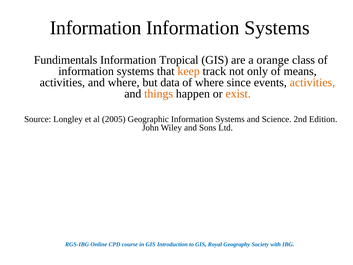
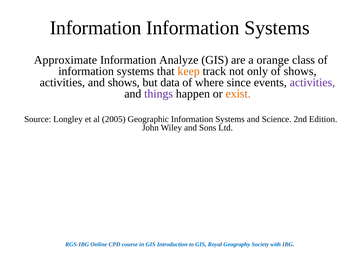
Fundimentals: Fundimentals -> Approximate (65, 60)
Tropical: Tropical -> Analyze (179, 60)
of means: means -> shows (300, 71)
and where: where -> shows (124, 82)
activities colour: orange -> purple (312, 82)
things colour: orange -> purple (159, 94)
